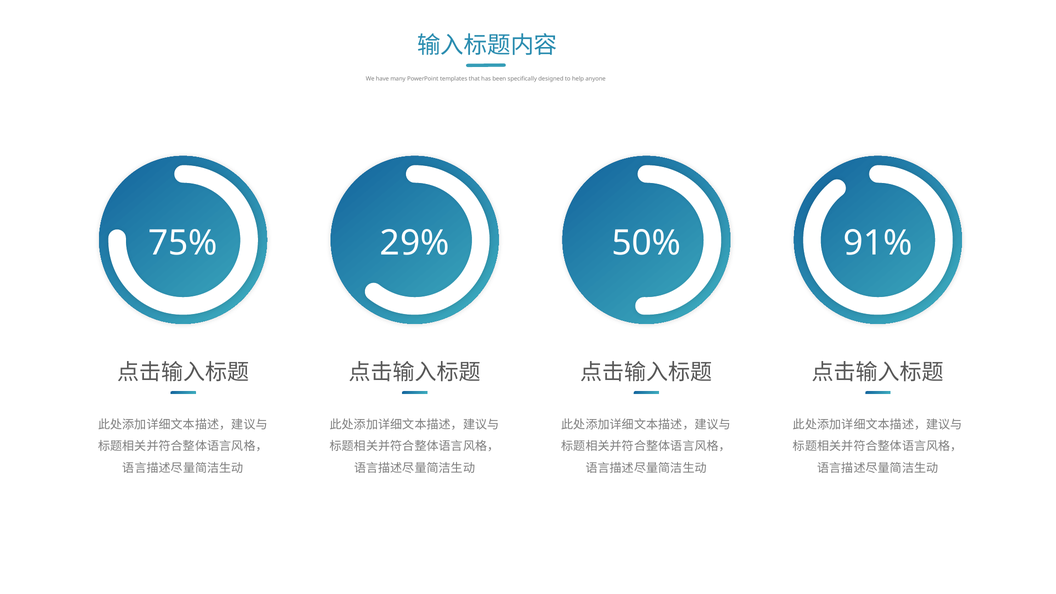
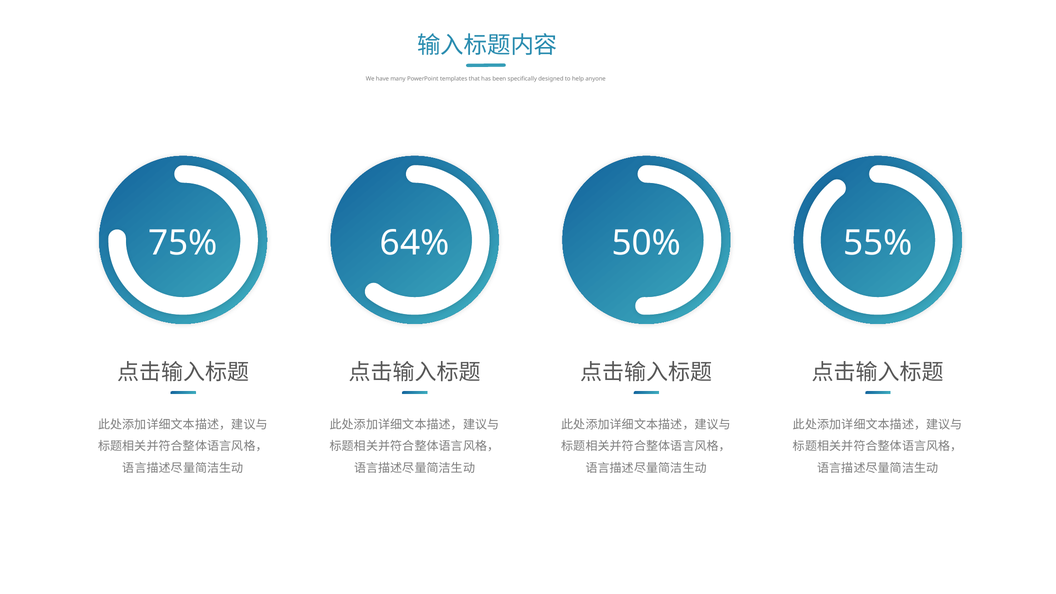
29%: 29% -> 64% (415, 243)
91%: 91% -> 55% (878, 243)
